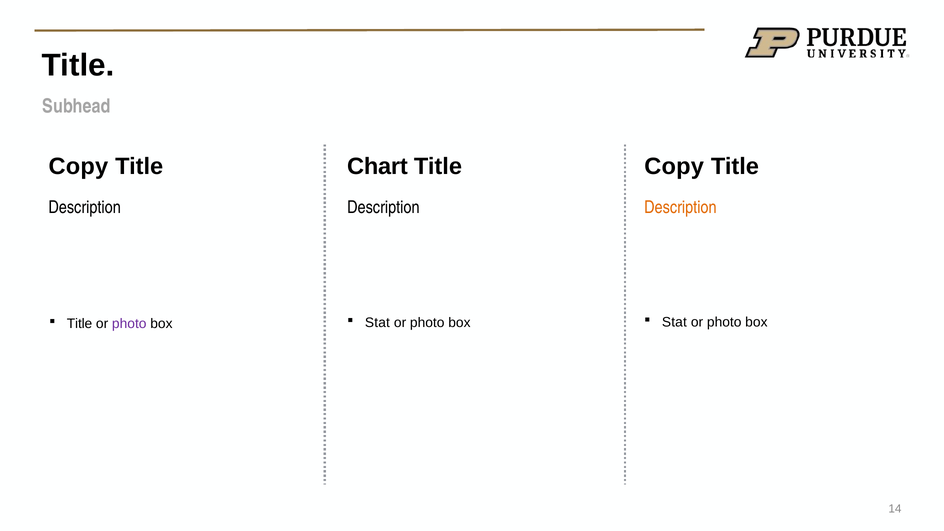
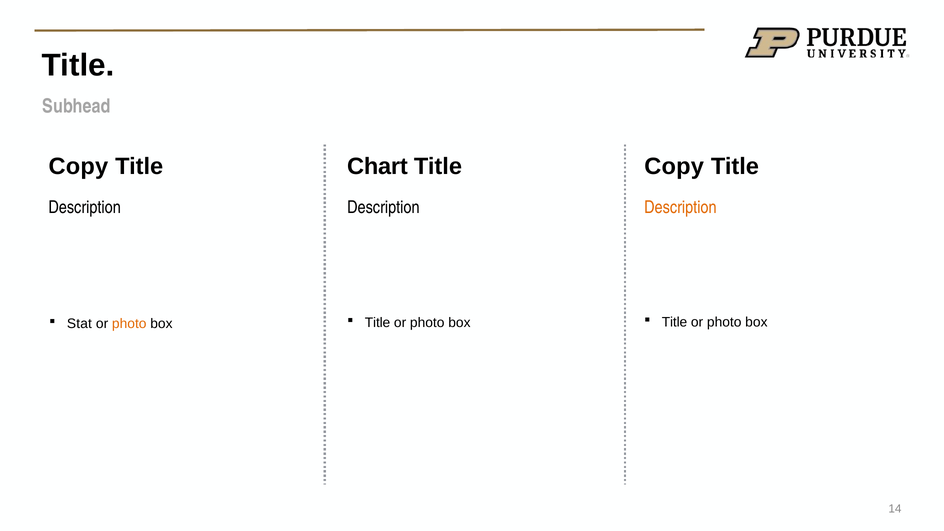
Title: Title -> Stat (79, 324)
photo colour: purple -> orange (129, 324)
Stat: Stat -> Title (378, 323)
Stat: Stat -> Title (675, 322)
